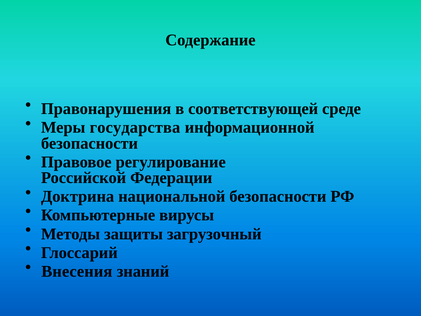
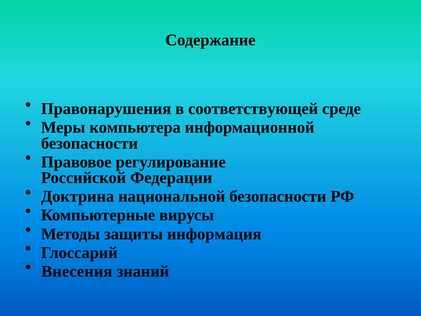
государства: государства -> компьютера (135, 127)
загрузочный: загрузочный -> информация (214, 234)
